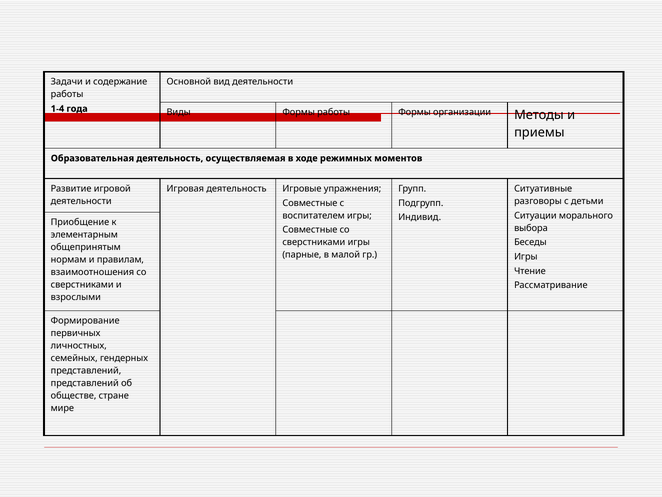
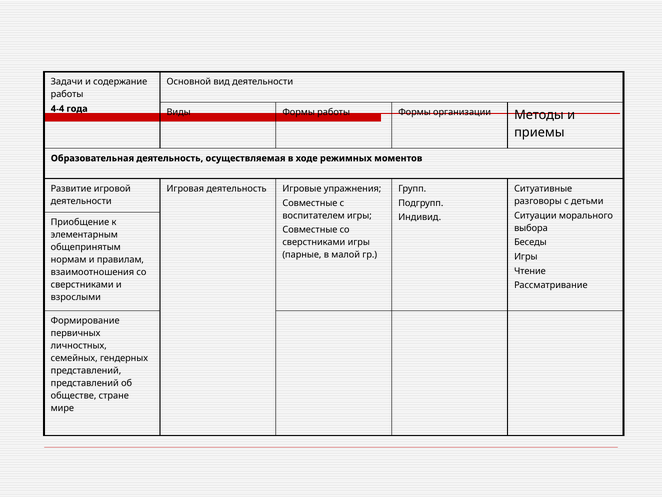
1-4: 1-4 -> 4-4 (57, 109)
